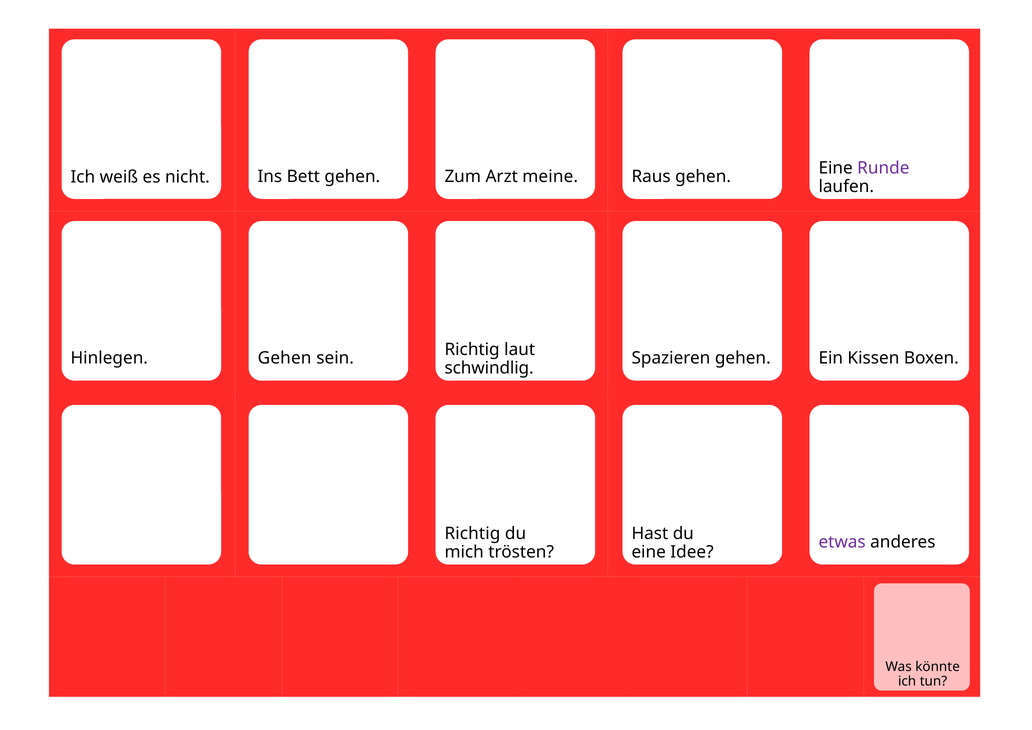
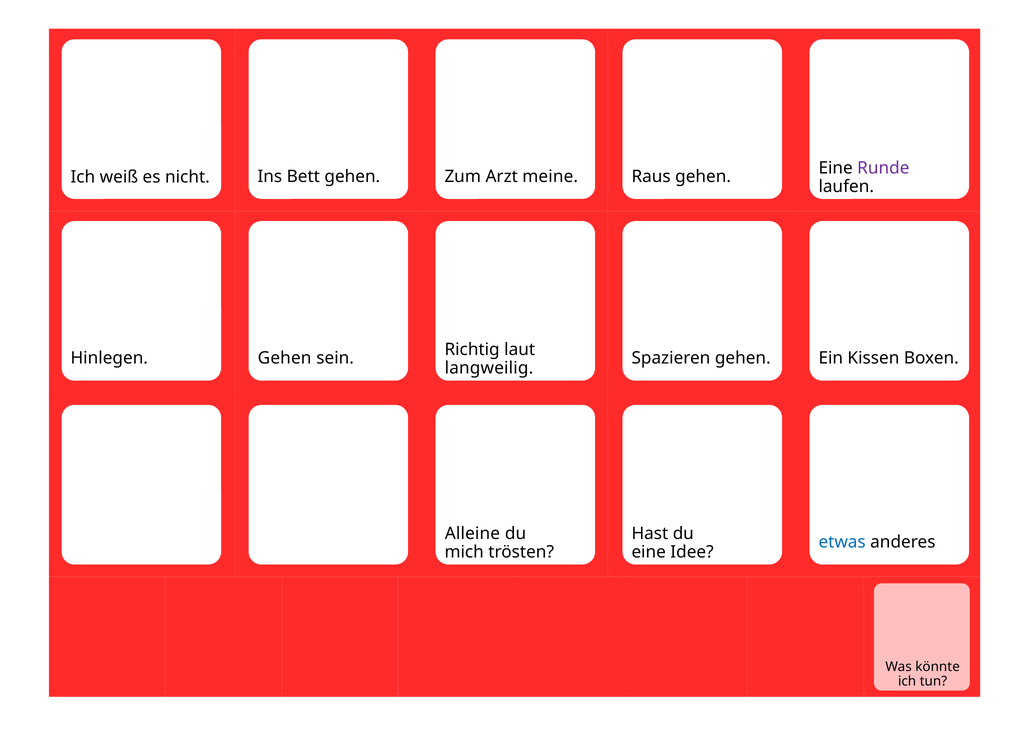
schwindlig: schwindlig -> langweilig (489, 368)
Richtig: Richtig -> Alleine (472, 533)
etwas colour: purple -> blue (842, 542)
